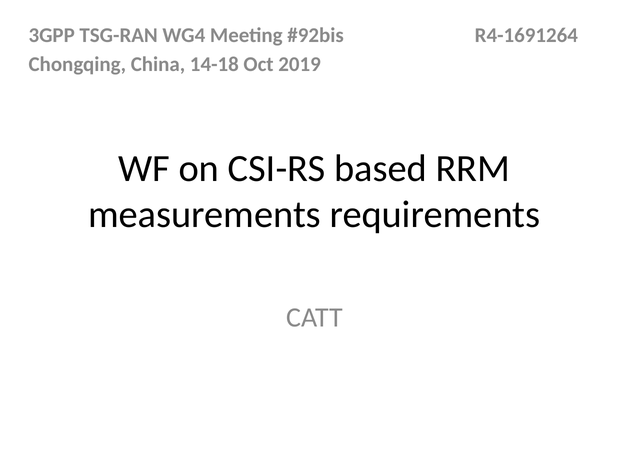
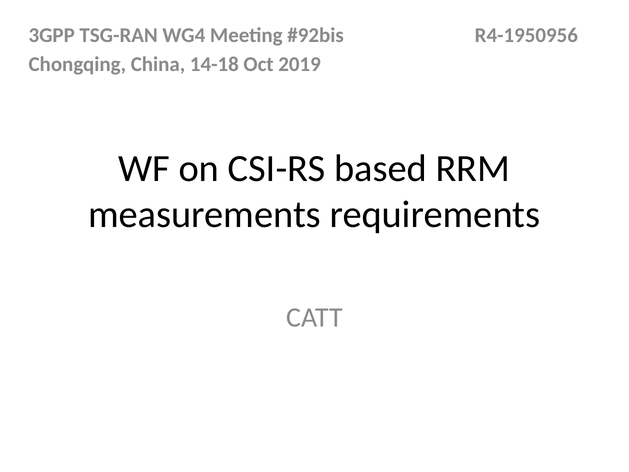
R4-1691264: R4-1691264 -> R4-1950956 (526, 35)
